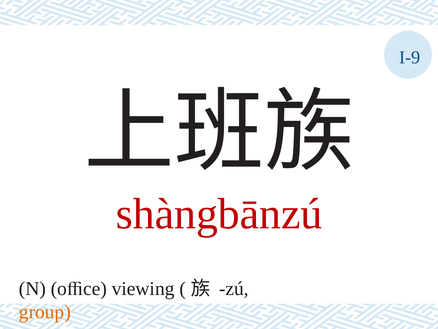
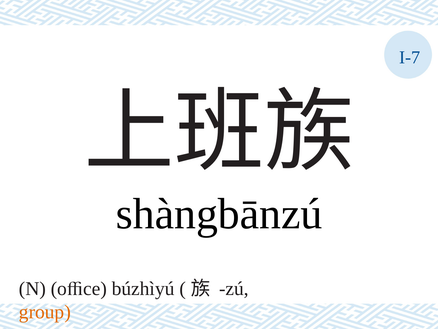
I-9: I-9 -> I-7 (410, 57)
shàngbānzú colour: red -> black (219, 214)
viewing: viewing -> búzhìyú (143, 288)
